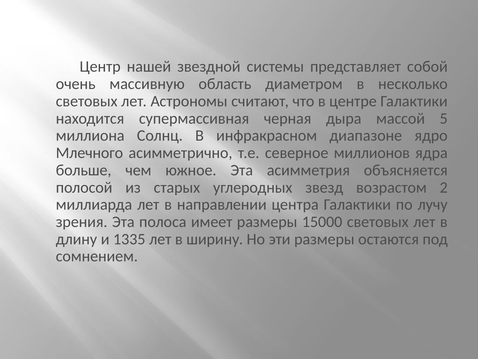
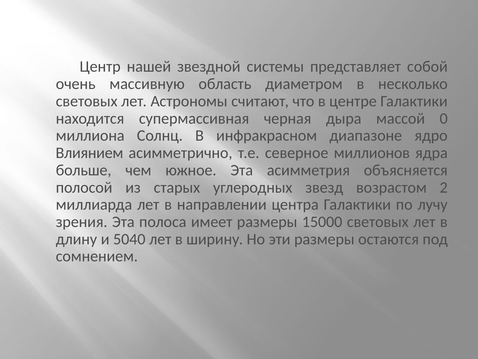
5: 5 -> 0 (444, 118)
Млечного: Млечного -> Влиянием (89, 153)
1335: 1335 -> 5040 (129, 239)
